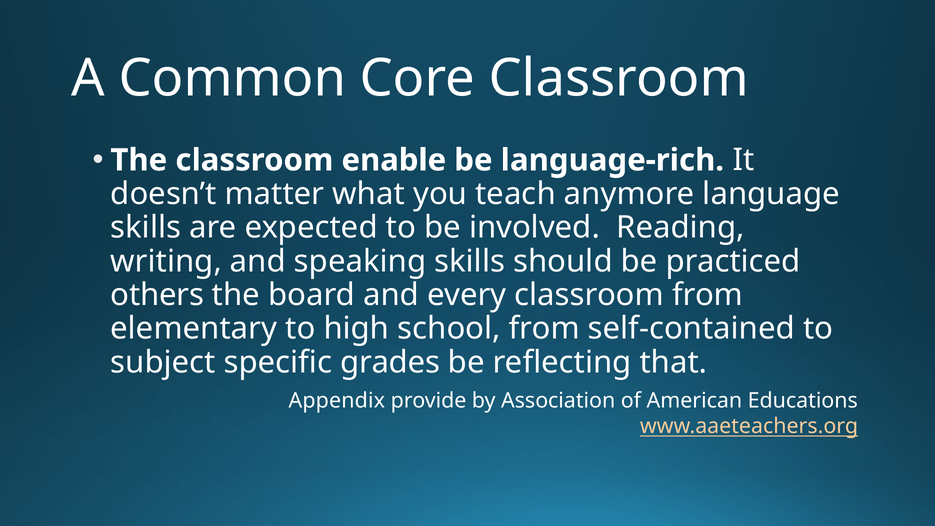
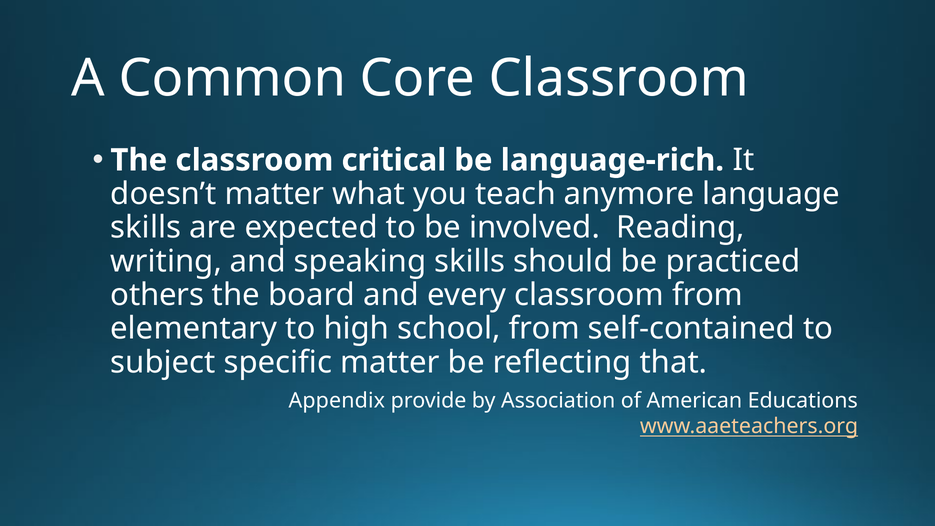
enable: enable -> critical (394, 160)
specific grades: grades -> matter (390, 362)
